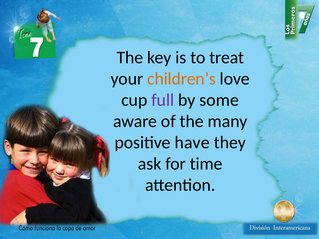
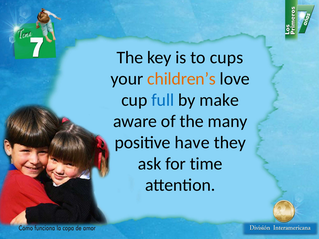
treat: treat -> cups (227, 58)
full colour: purple -> blue (163, 100)
some: some -> make (219, 100)
